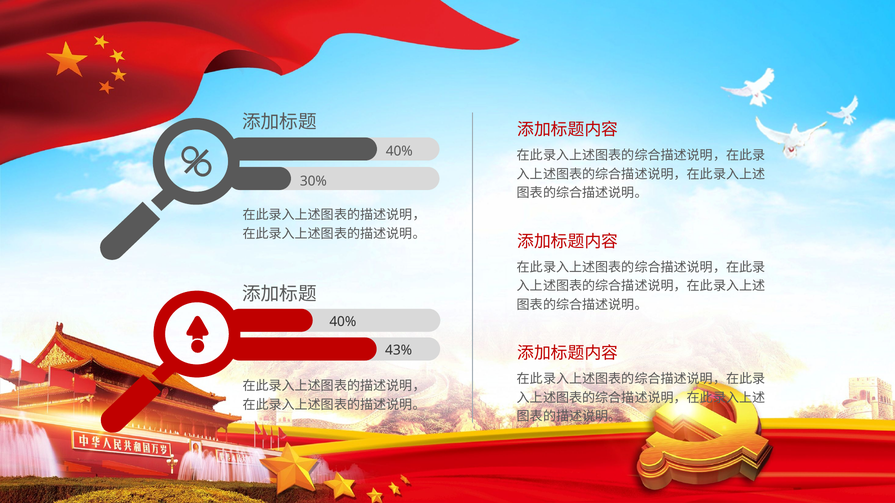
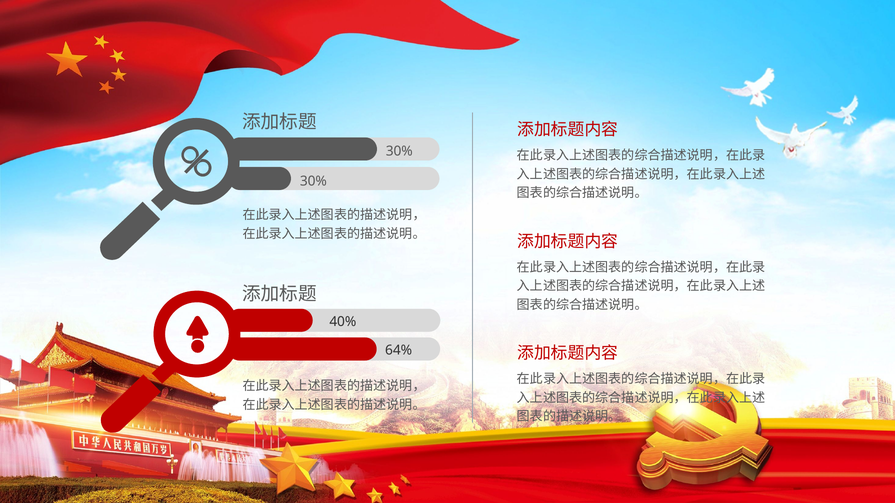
40%: 40% -> 30% (399, 151)
43%: 43% -> 64% (399, 351)
